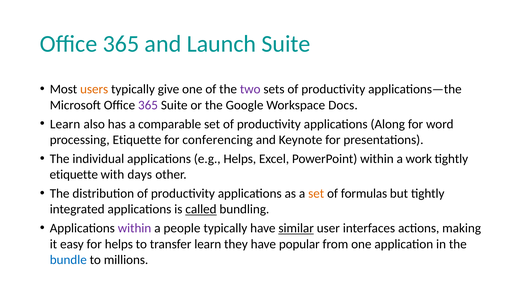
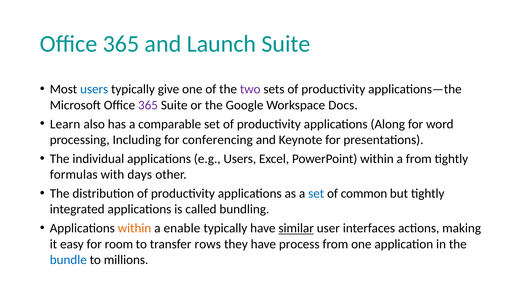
users colour: orange -> blue (94, 89)
processing Etiquette: Etiquette -> Including (137, 140)
e.g Helps: Helps -> Users (240, 159)
a work: work -> from (419, 159)
etiquette: etiquette -> formulas (74, 174)
set colour: orange -> blue (316, 193)
formulas: formulas -> common (364, 193)
called underline: present -> none (201, 209)
within colour: purple -> orange (135, 228)
people: people -> enable (182, 228)
for helps: helps -> room (119, 244)
transfer learn: learn -> rows (208, 244)
popular: popular -> process (299, 244)
